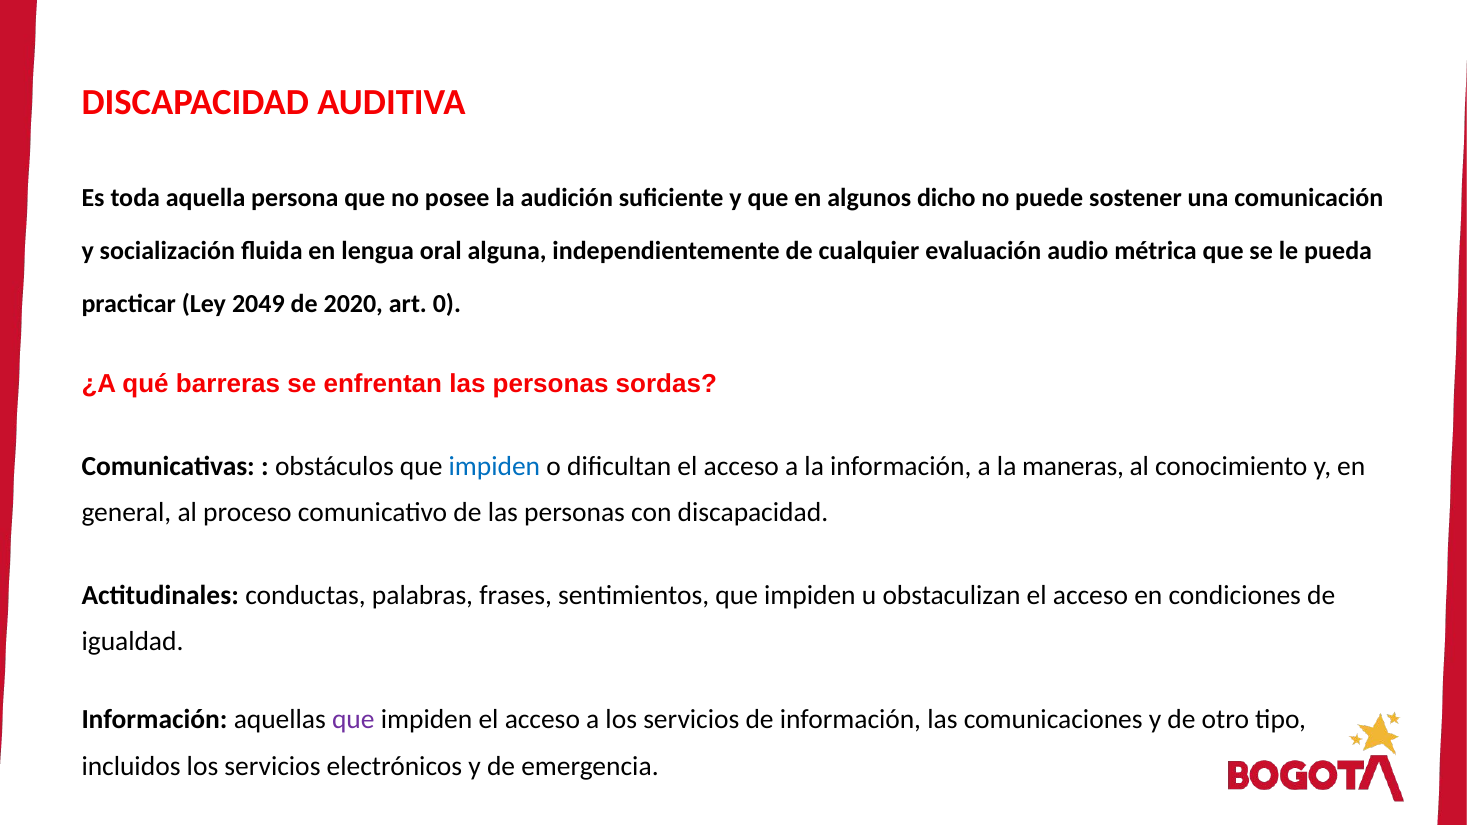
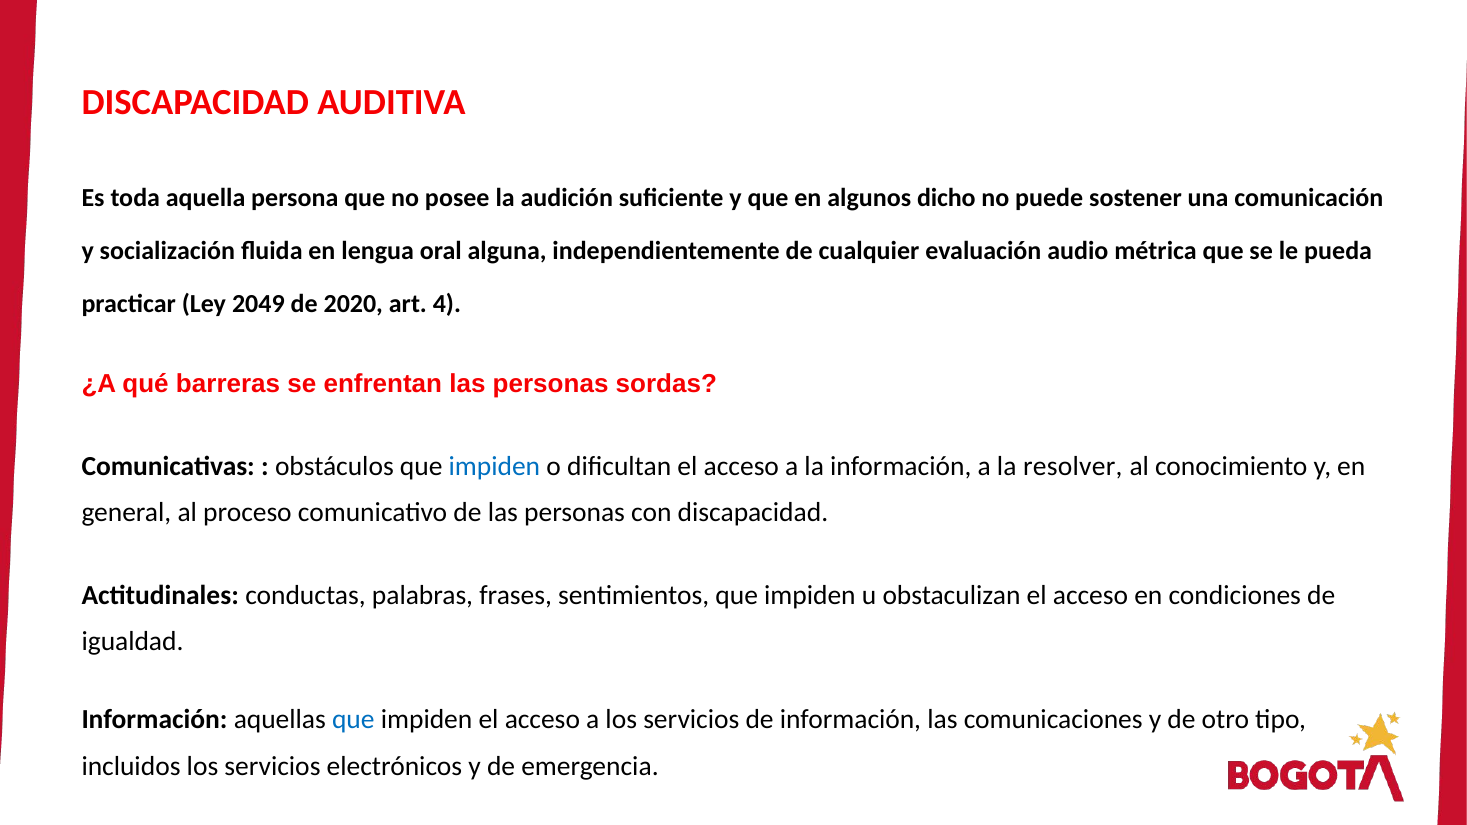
0: 0 -> 4 (447, 304)
maneras: maneras -> resolver (1073, 466)
que colour: purple -> blue (353, 720)
